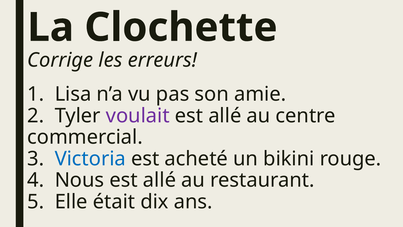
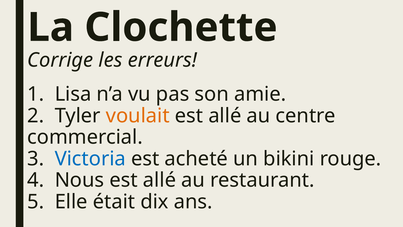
voulait colour: purple -> orange (138, 116)
